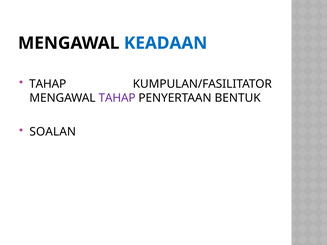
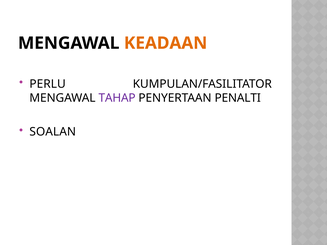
KEADAAN colour: blue -> orange (166, 43)
TAHAP: TAHAP -> PERLU (48, 84)
BENTUK: BENTUK -> PENALTI (238, 98)
